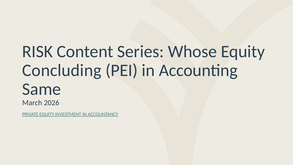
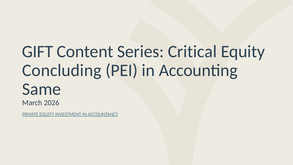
RISK: RISK -> GIFT (38, 51)
Whose: Whose -> Critical (192, 51)
